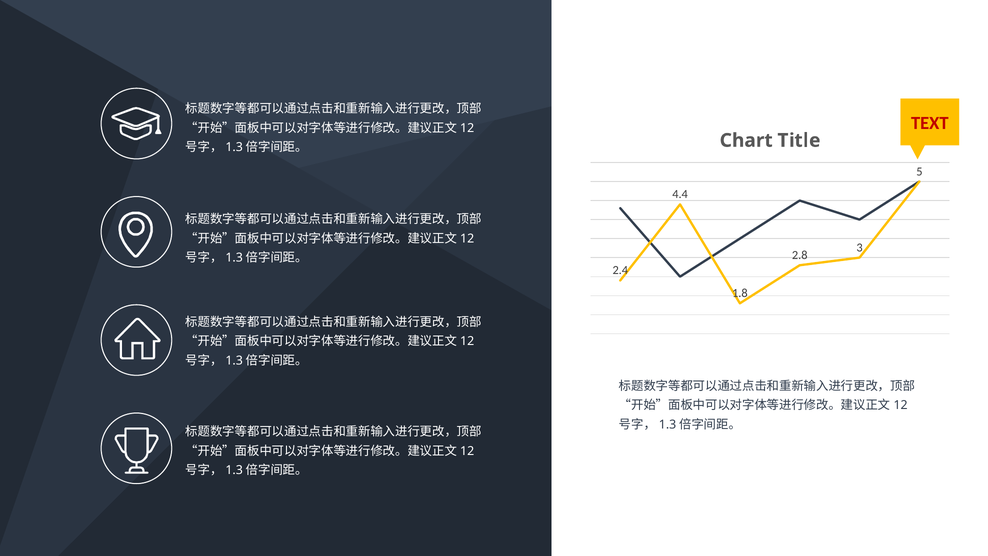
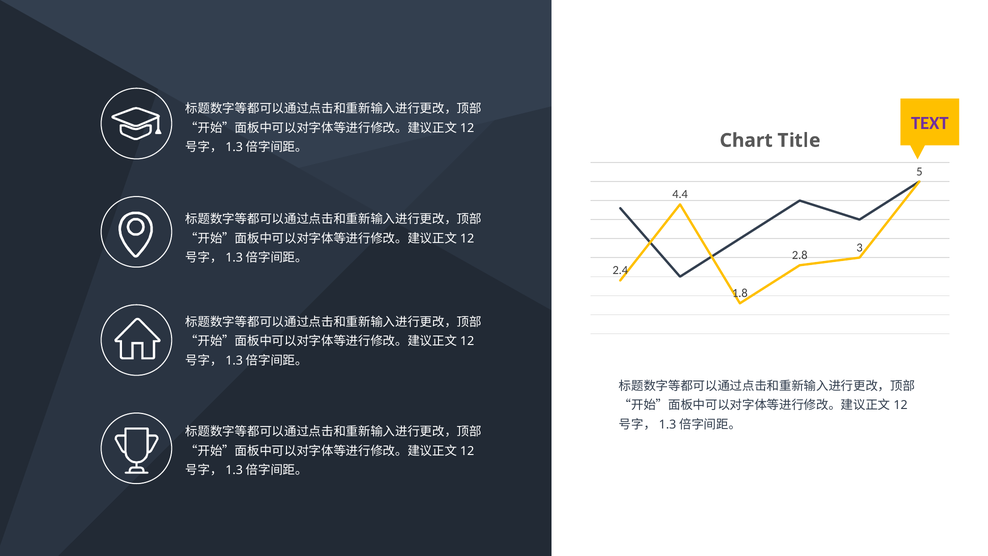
TEXT colour: red -> purple (930, 123)
